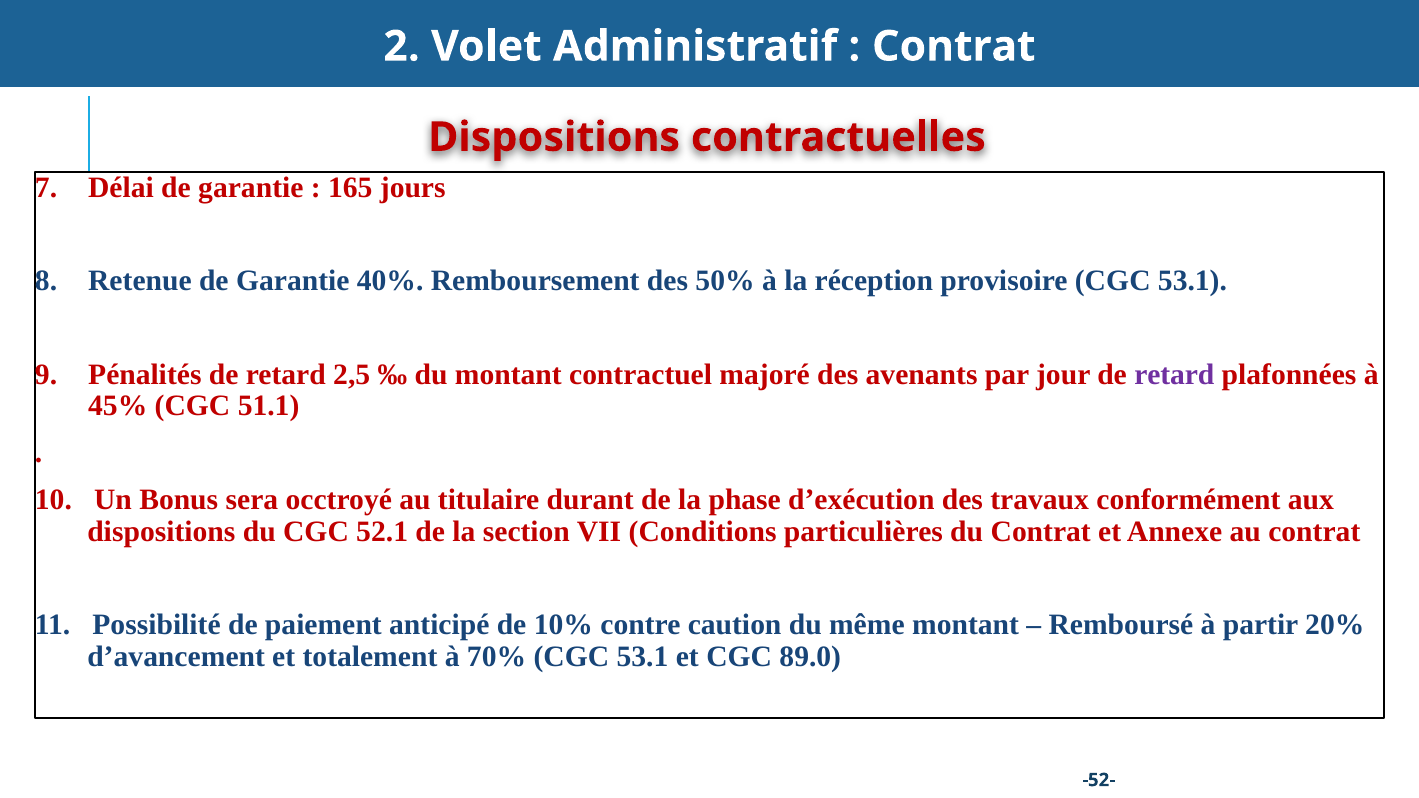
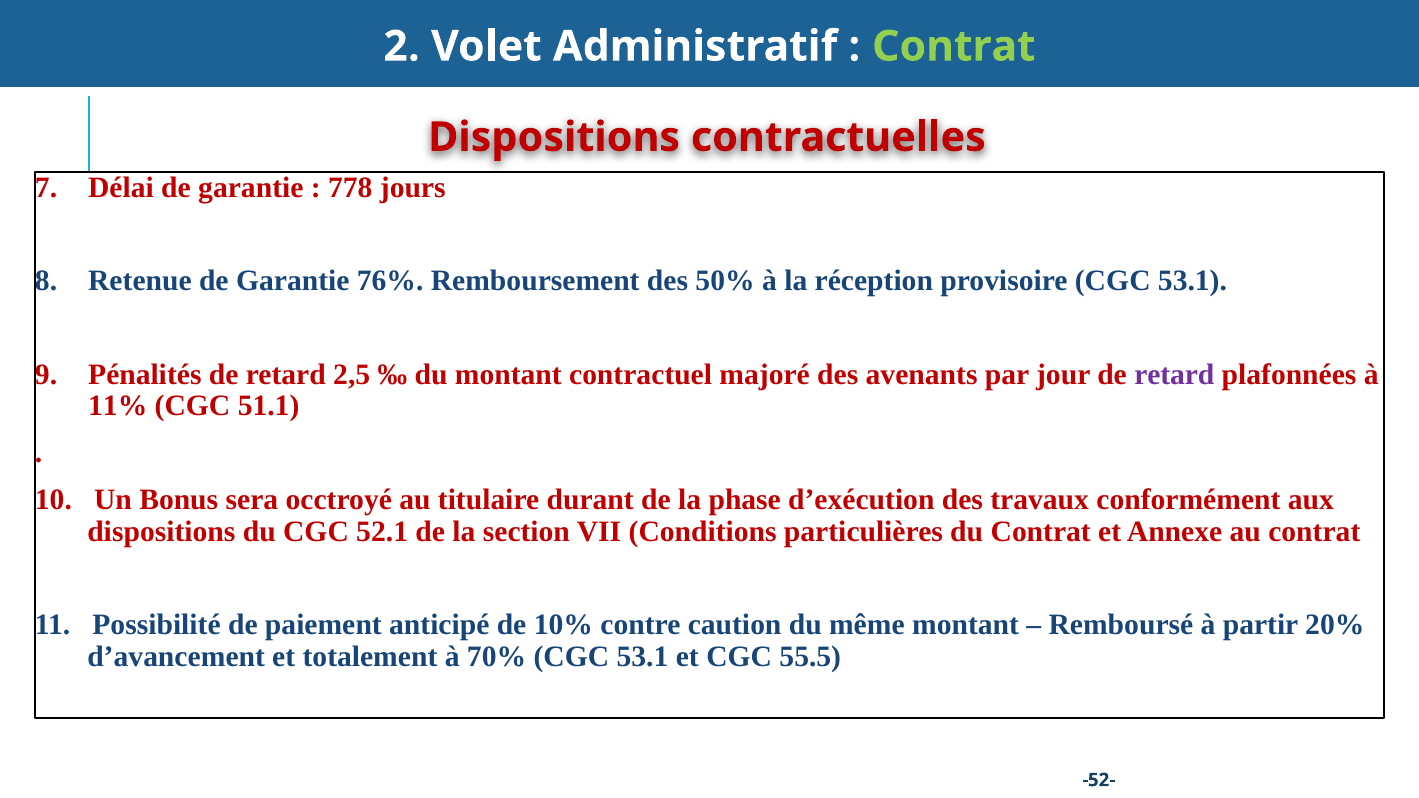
Contrat colour: white -> light green (954, 46)
165: 165 -> 778 (350, 187)
40%: 40% -> 76% (390, 281)
45%: 45% -> 11% (118, 406)
89.0: 89.0 -> 55.5 (810, 657)
